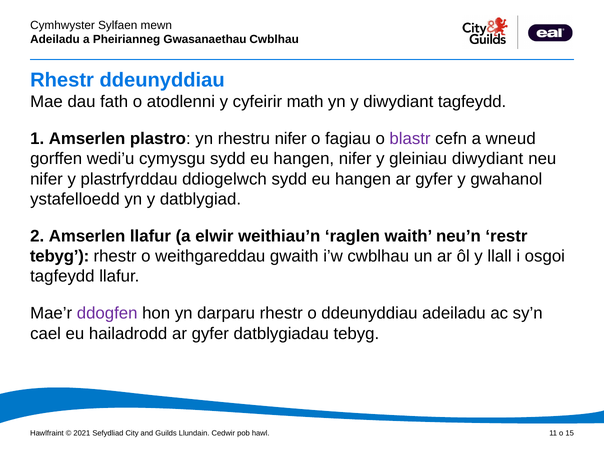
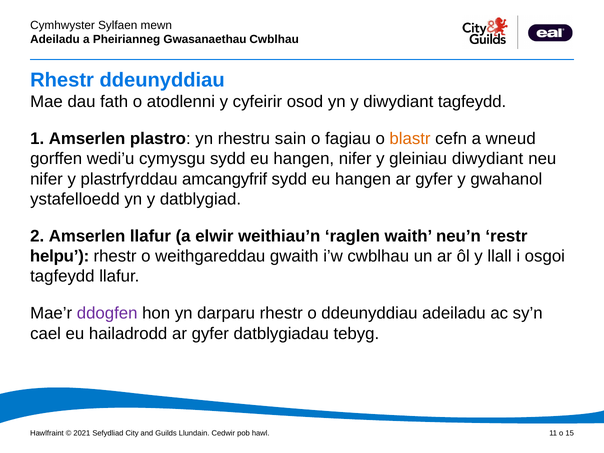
math: math -> osod (305, 102)
rhestru nifer: nifer -> sain (290, 139)
blastr colour: purple -> orange (410, 139)
ddiogelwch: ddiogelwch -> amcangyfrif (225, 179)
tebyg: tebyg -> helpu (60, 256)
